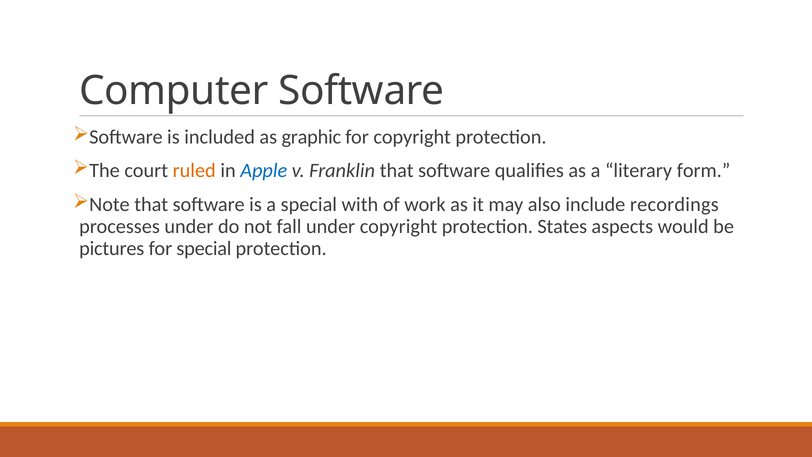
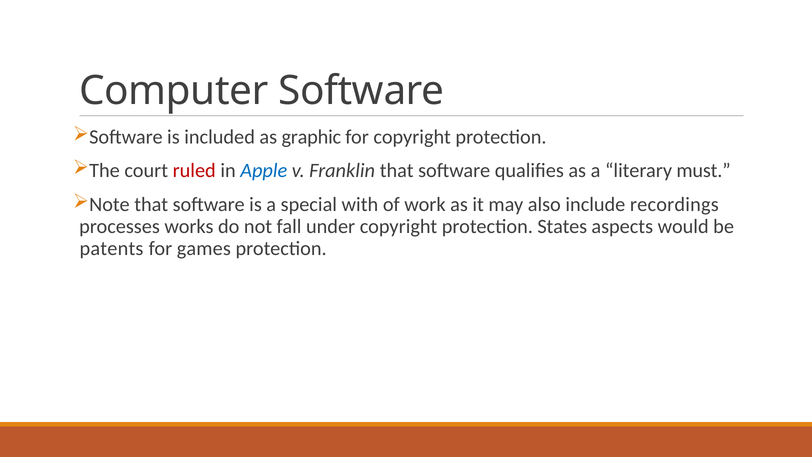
ruled colour: orange -> red (194, 171)
form: form -> must (704, 171)
processes under: under -> works (189, 226)
pictures: pictures -> patents (111, 248)
for special: special -> games (204, 248)
